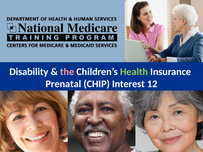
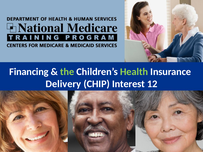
Disability: Disability -> Financing (29, 72)
the colour: pink -> light green (67, 72)
Prenatal: Prenatal -> Delivery (63, 84)
